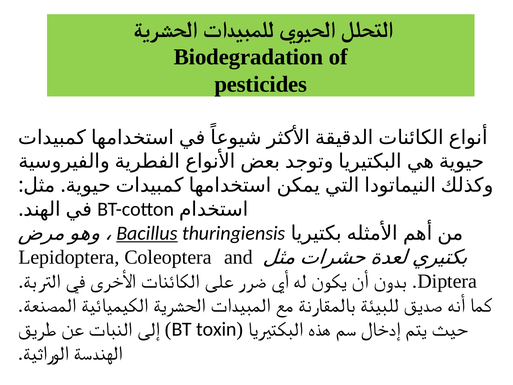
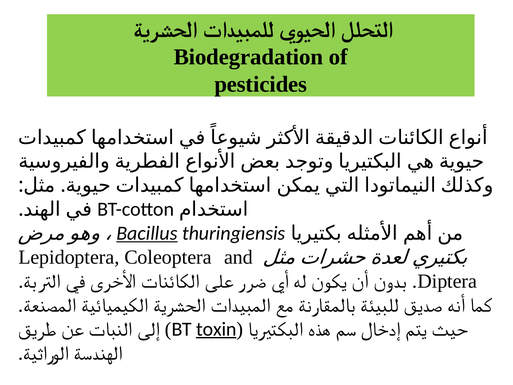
toxin underline: none -> present (216, 329)
